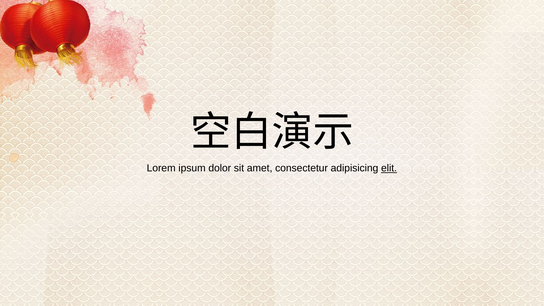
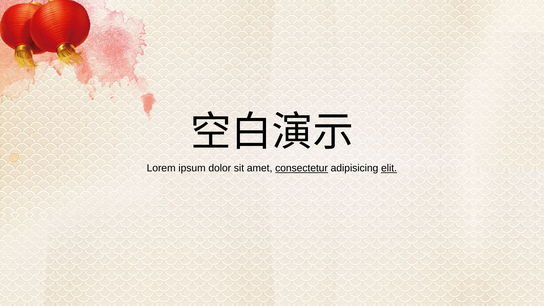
consectetur underline: none -> present (302, 168)
